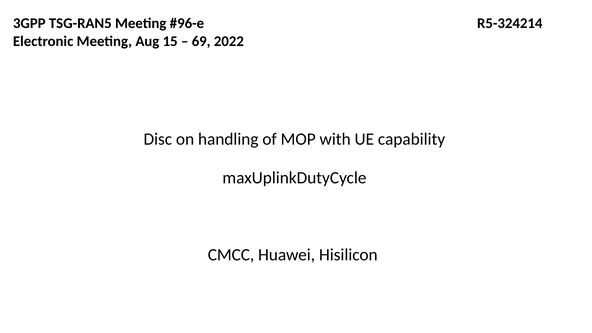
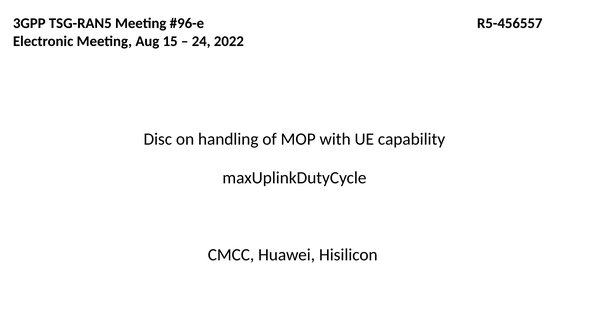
R5-324214: R5-324214 -> R5-456557 (510, 23)
69: 69 -> 24 (201, 41)
